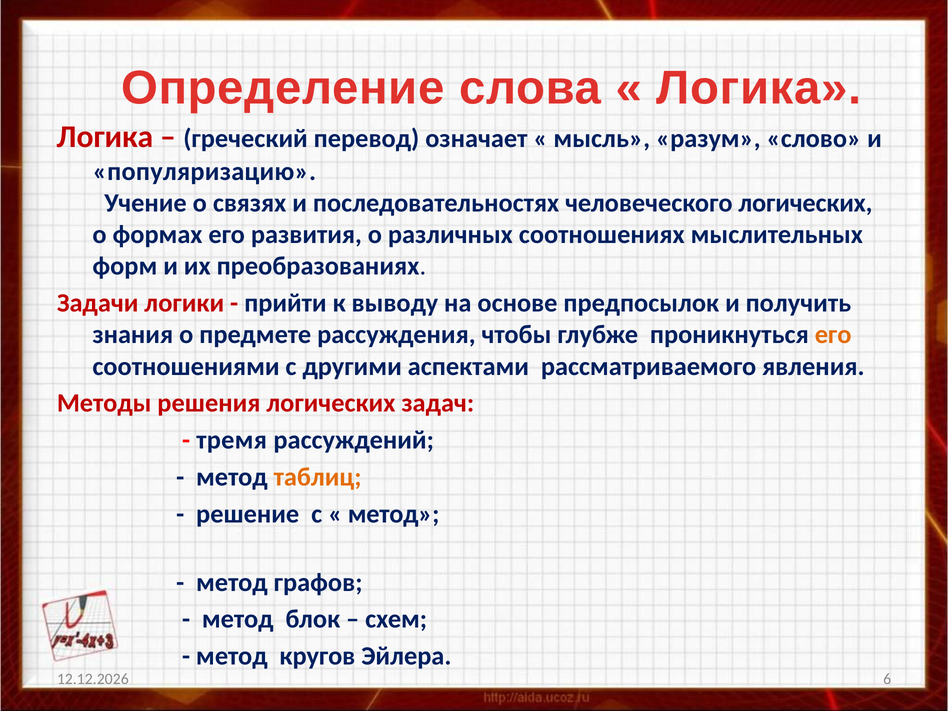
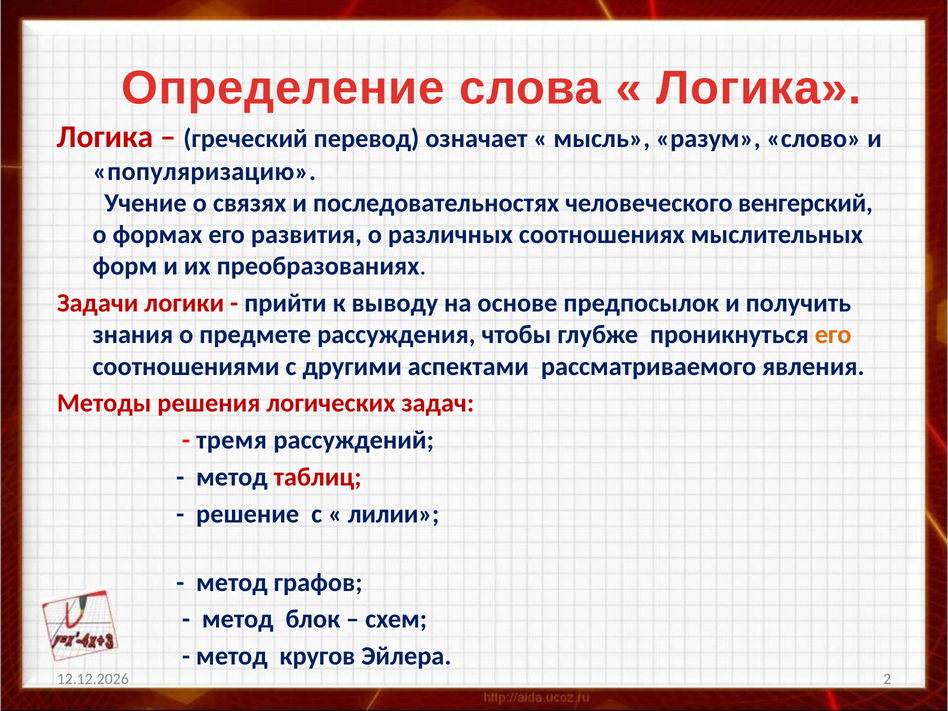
человеческого логических: логических -> венгерский (805, 203)
таблиц colour: orange -> red (318, 477)
метод: метод -> лилии (394, 514)
6: 6 -> 2 (887, 679)
